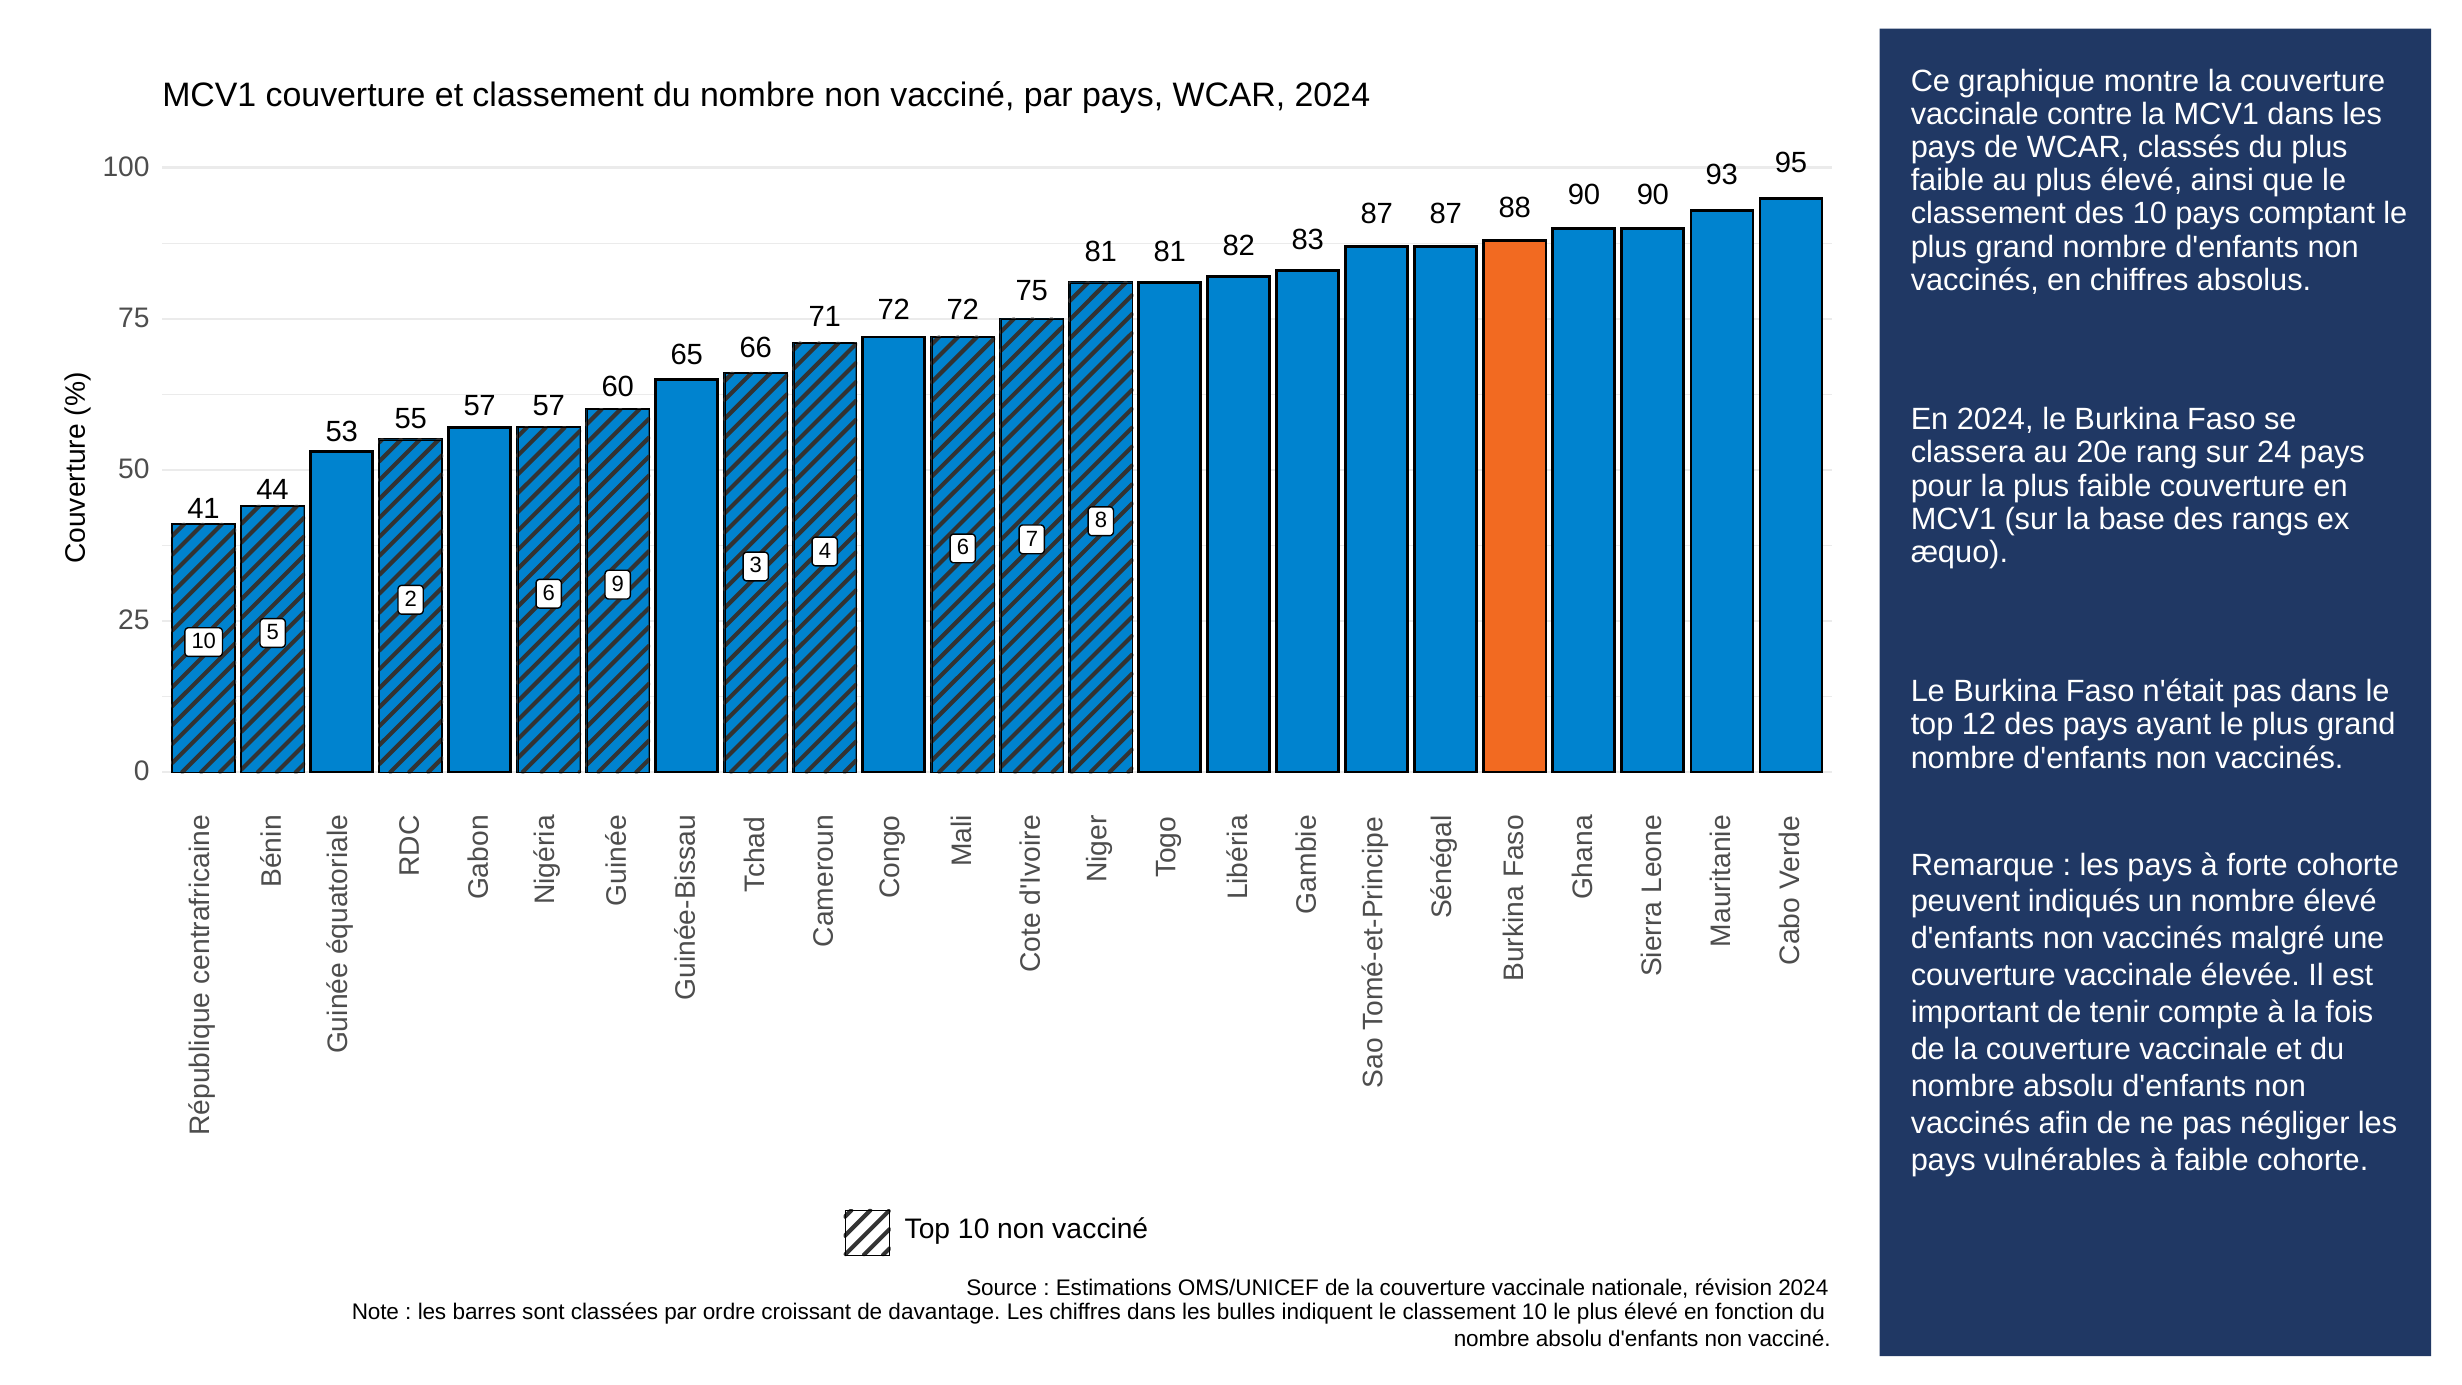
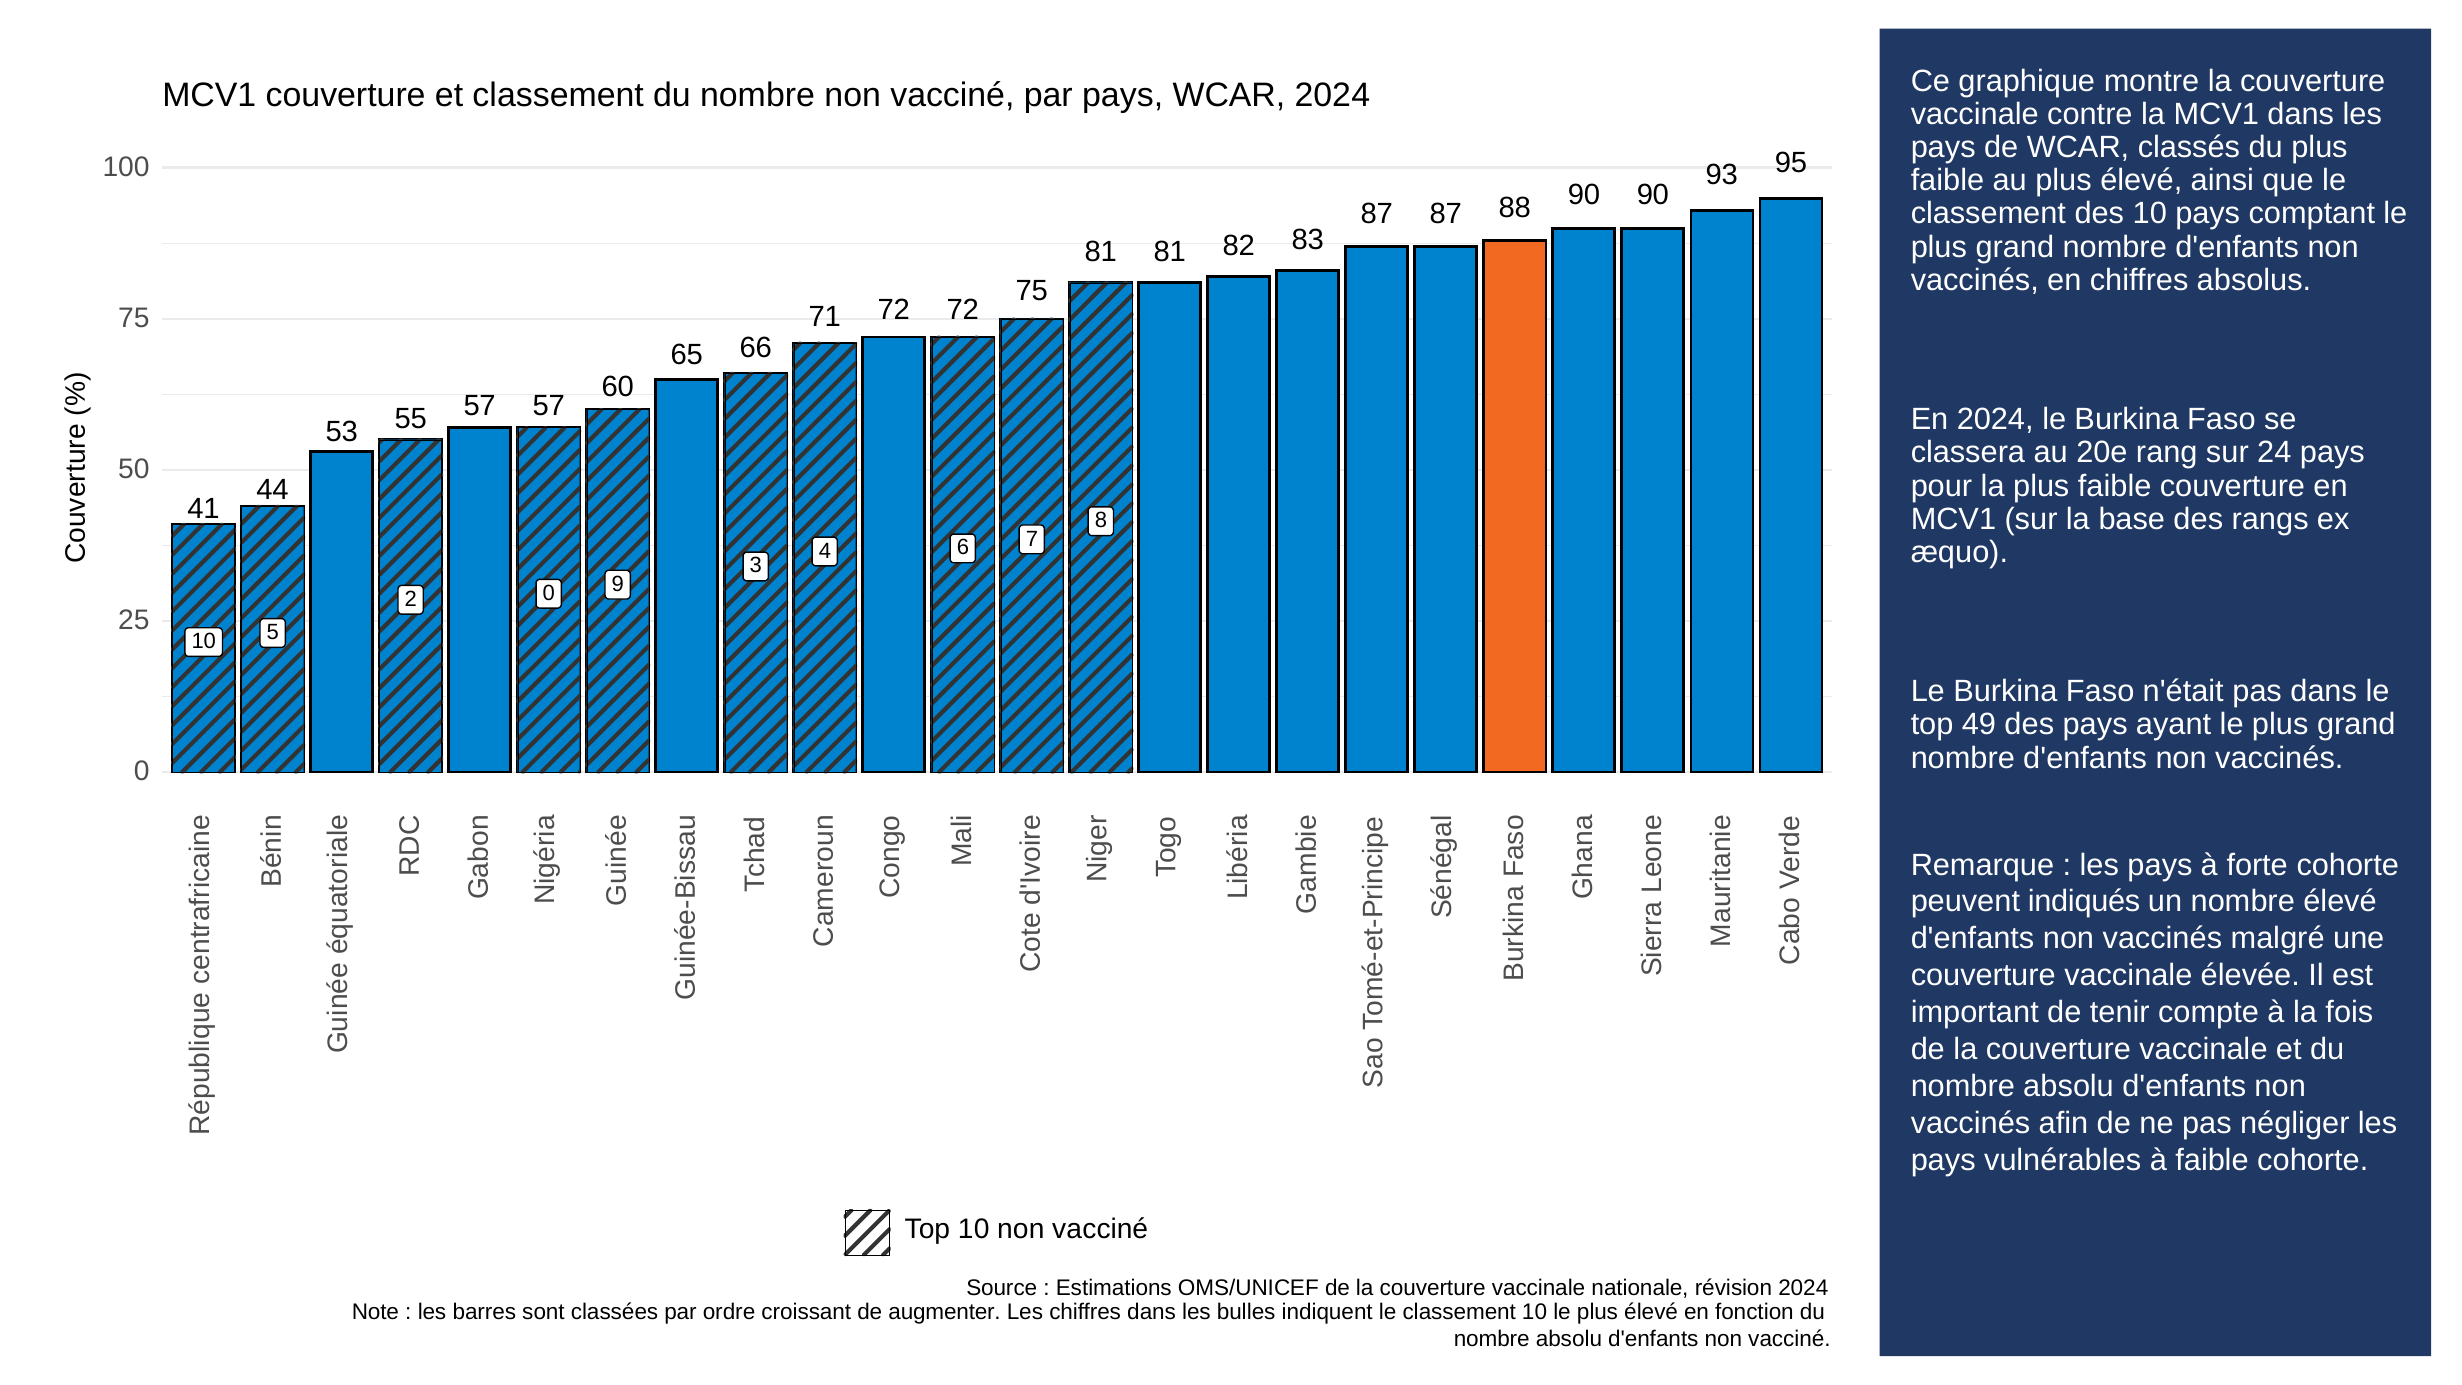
2 6: 6 -> 0 (549, 593)
12: 12 -> 49 (1979, 725)
davantage: davantage -> augmenter (945, 1312)
